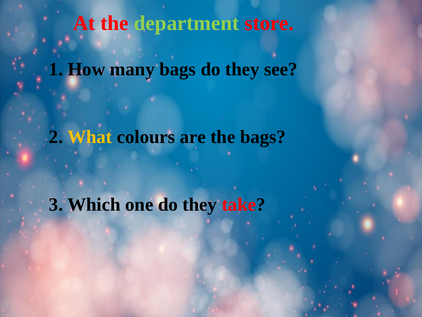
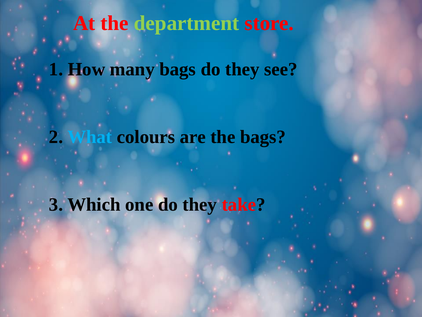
What colour: yellow -> light blue (90, 137)
